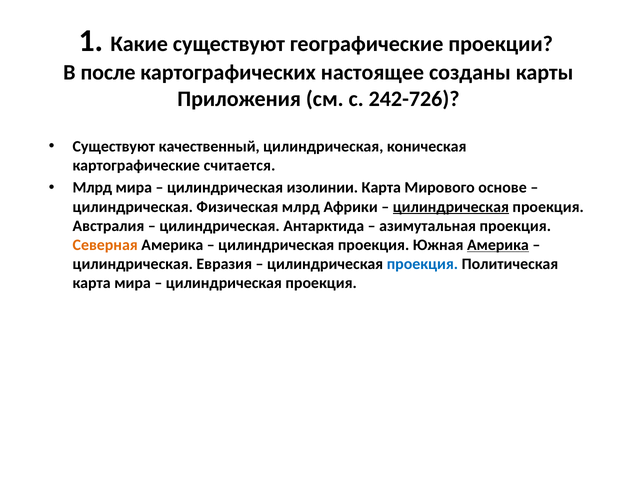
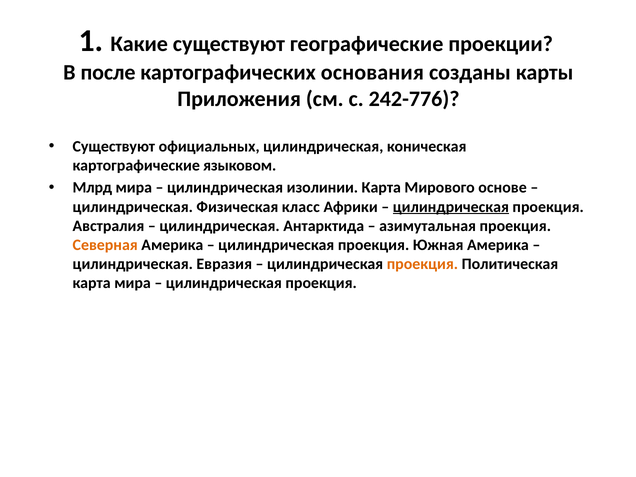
настоящее: настоящее -> основания (372, 73)
242-726: 242-726 -> 242-776 (414, 99)
качественный: качественный -> официальных (209, 146)
считается: считается -> языковом (240, 165)
Физическая млрд: млрд -> класс (301, 207)
Америка underline: present -> none (498, 245)
проекция colour: blue -> orange (422, 264)
